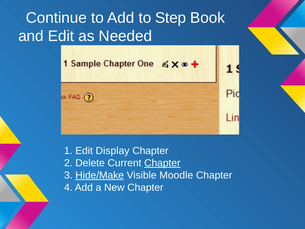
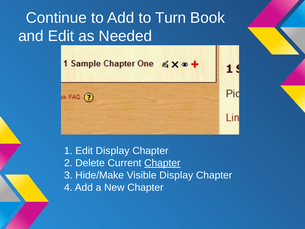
Step: Step -> Turn (171, 18)
Hide/Make underline: present -> none (100, 175)
Visible Moodle: Moodle -> Display (176, 175)
